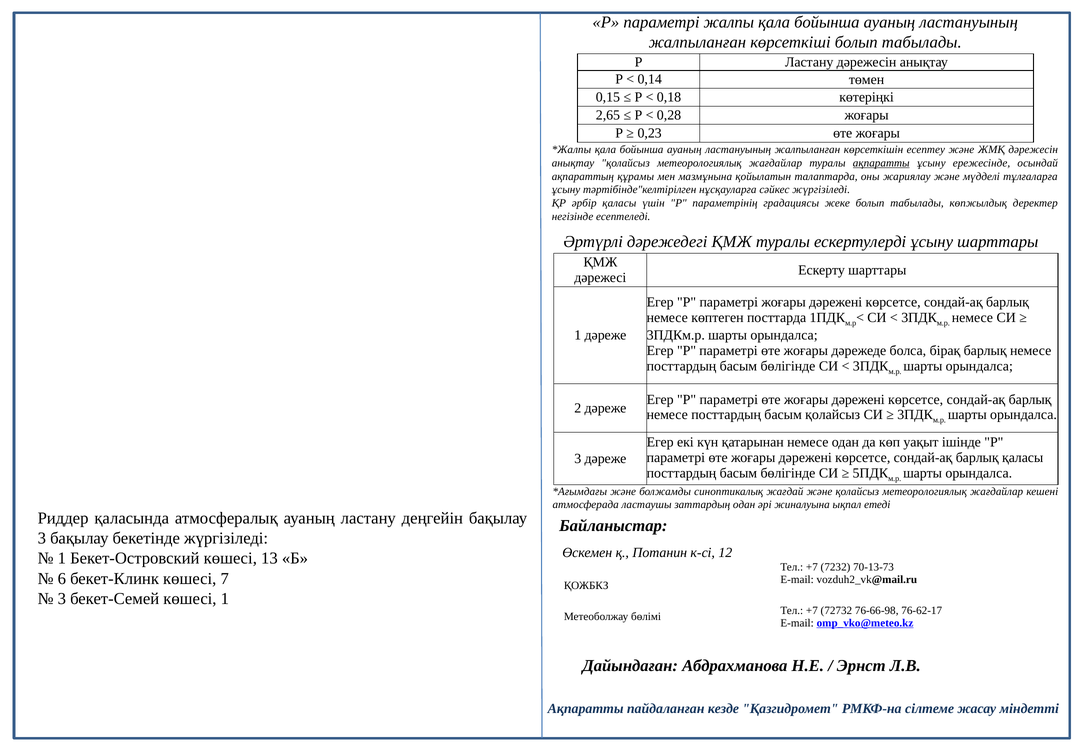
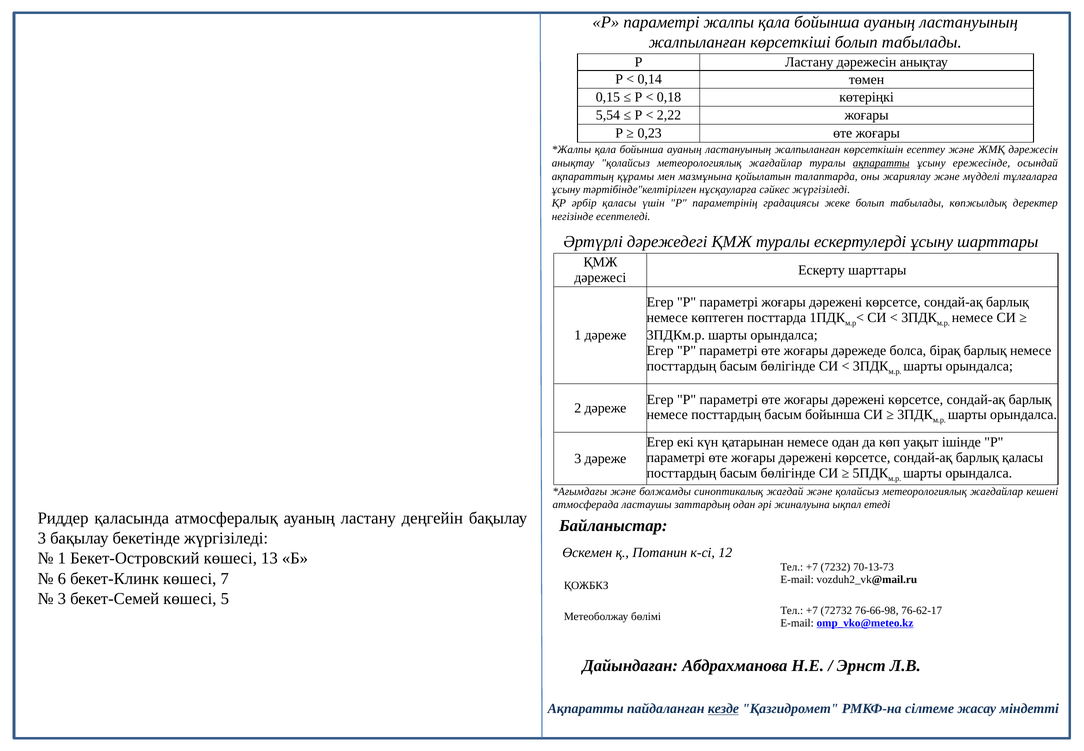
2,65: 2,65 -> 5,54 (608, 115)
0,28: 0,28 -> 2,22 (669, 115)
басым қолайсыз: қолайсыз -> бойынша (833, 414)
көшесі 1: 1 -> 5 (225, 598)
кезде underline: none -> present (723, 708)
